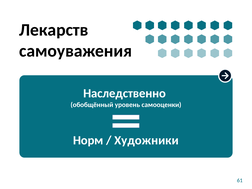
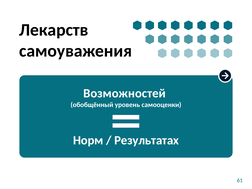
Наследственно: Наследственно -> Возможностей (125, 93)
Художники: Художники -> Результатах (147, 140)
